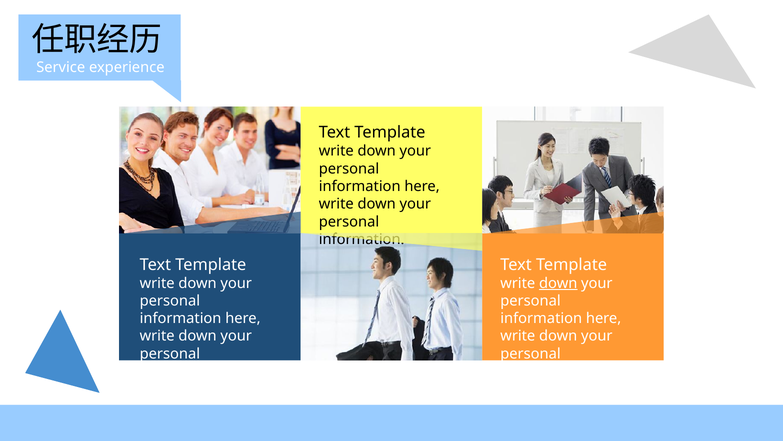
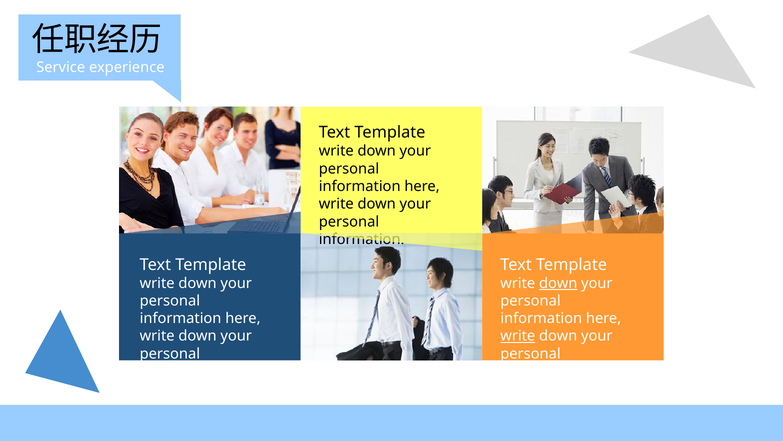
write underline: none -> present (518, 336)
